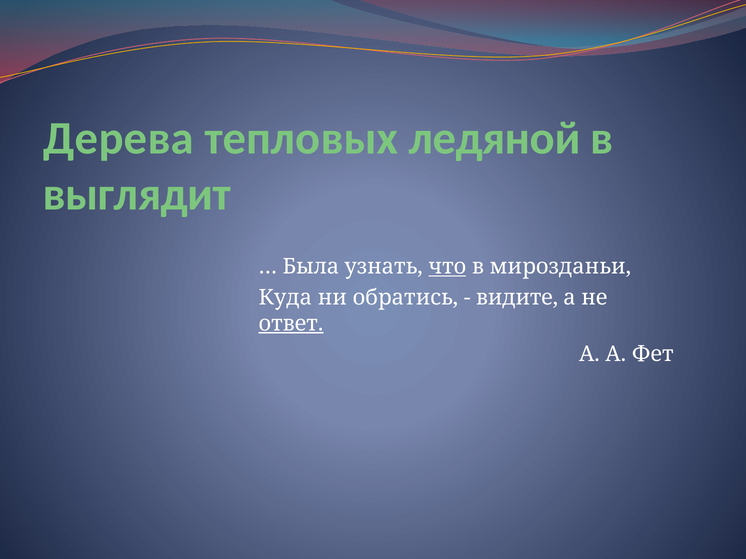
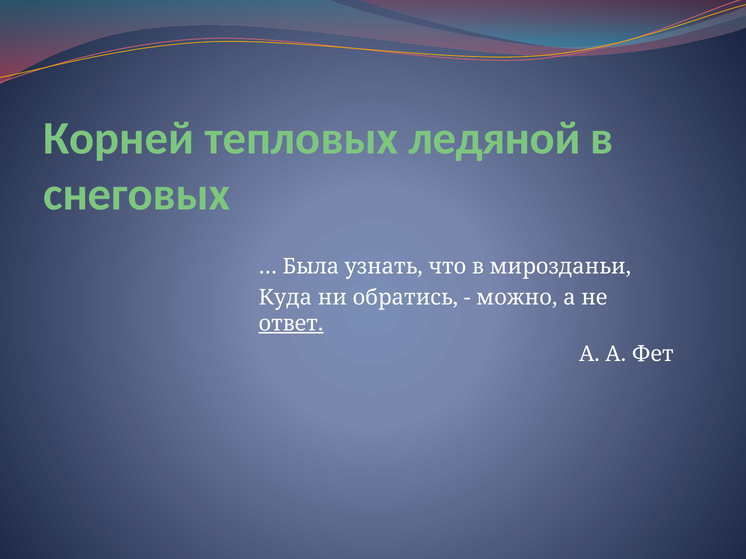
Дерева: Дерева -> Корней (119, 139)
выглядит: выглядит -> снеговых (137, 195)
что underline: present -> none (447, 267)
видите: видите -> можно (517, 298)
